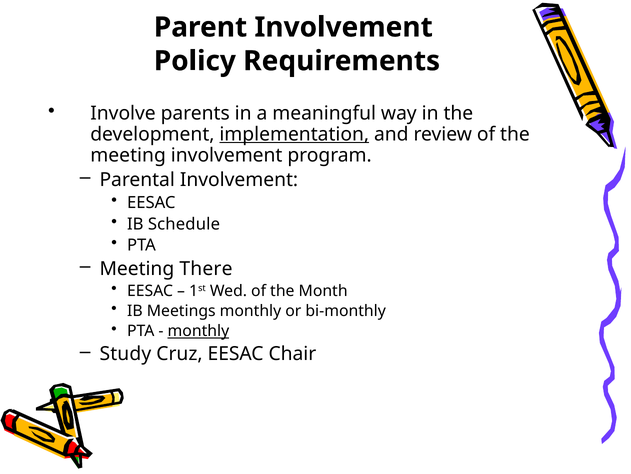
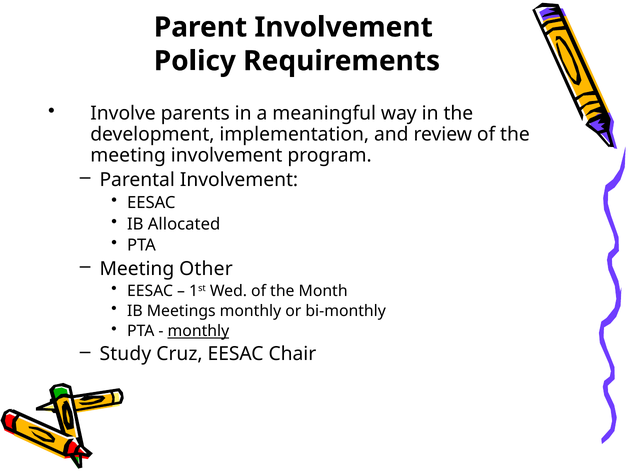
implementation underline: present -> none (294, 134)
Schedule: Schedule -> Allocated (184, 224)
There: There -> Other (206, 268)
